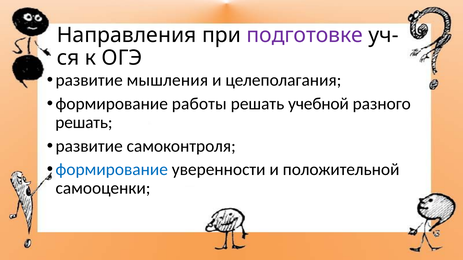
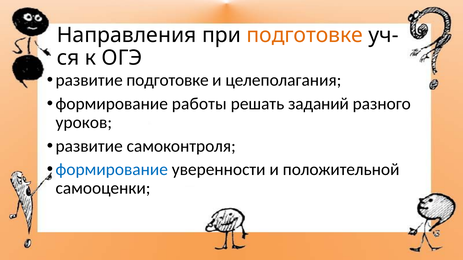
подготовке colour: purple -> orange (305, 35)
развитие мышления: мышления -> подготовке (168, 80)
учебной: учебной -> заданий (319, 104)
решать: решать -> уроков (84, 123)
